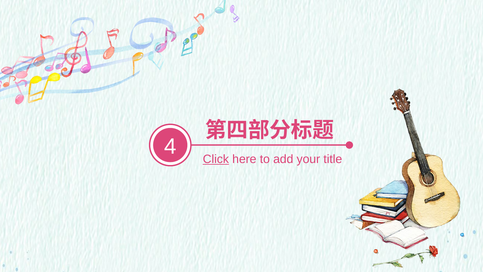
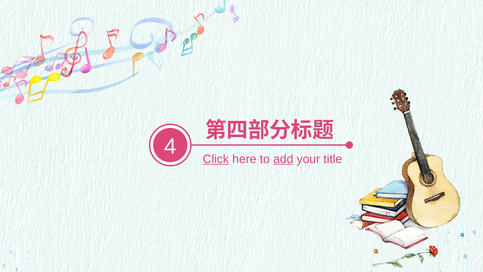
add underline: none -> present (283, 159)
